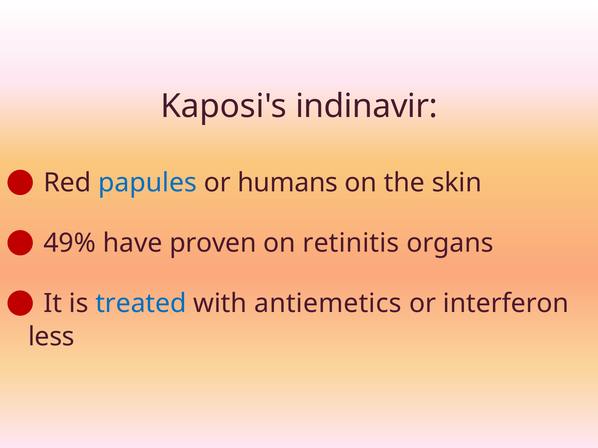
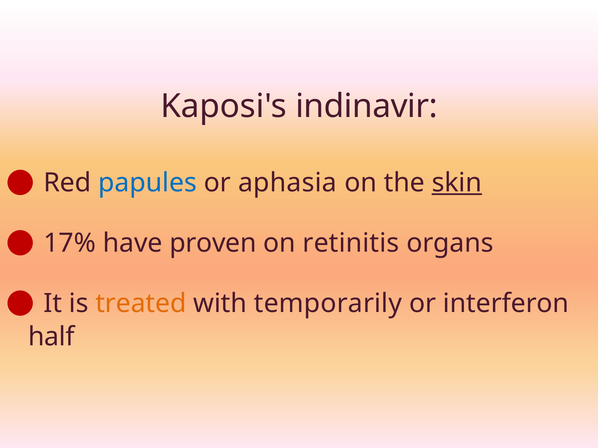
humans: humans -> aphasia (287, 183)
skin underline: none -> present (457, 183)
49%: 49% -> 17% (70, 243)
treated colour: blue -> orange (141, 304)
antiemetics: antiemetics -> temporarily (328, 304)
less: less -> half (51, 337)
